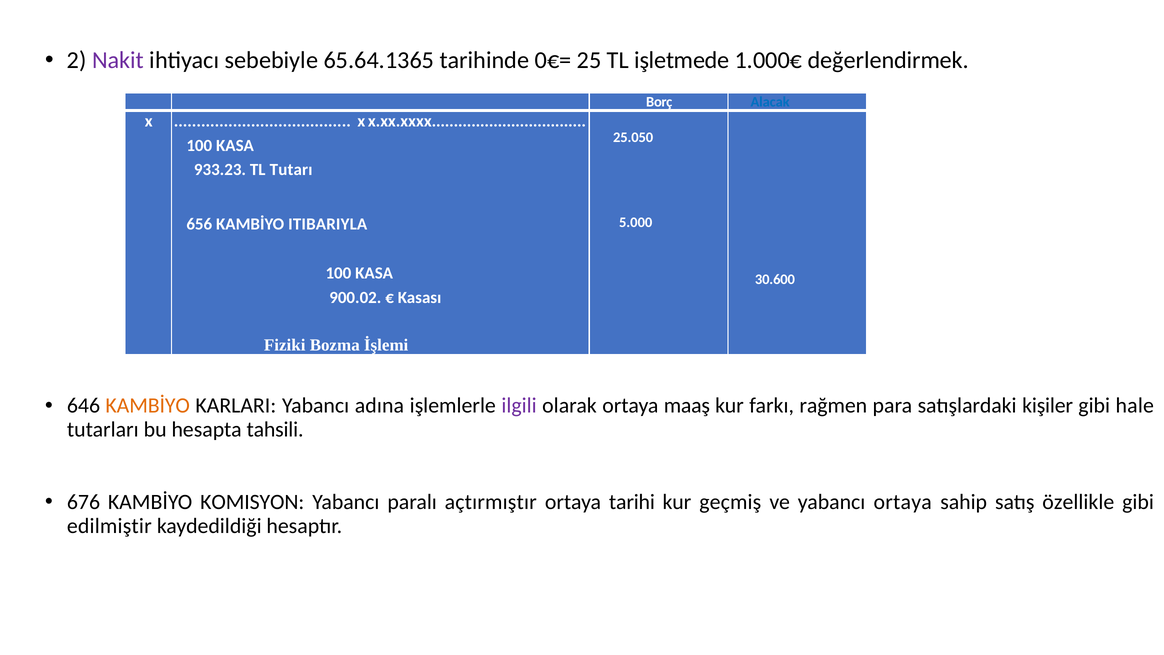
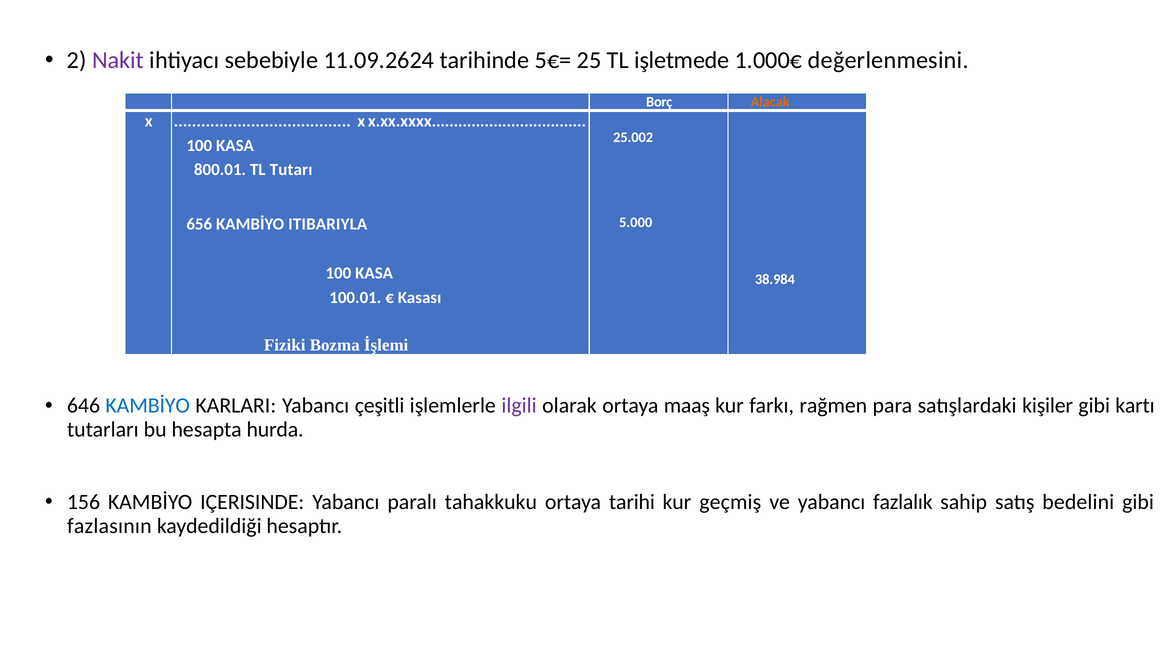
65.64.1365: 65.64.1365 -> 11.09.2624 (379, 60)
0€=: 0€= -> 5€= (553, 60)
değerlendirmek: değerlendirmek -> değerlenmesini (888, 60)
Alacak colour: blue -> orange (770, 102)
25.050: 25.050 -> 25.002 (633, 137)
933.23: 933.23 -> 800.01 (220, 170)
30.600: 30.600 -> 38.984 (775, 279)
900.02: 900.02 -> 100.01 (355, 297)
KAMBİYO colour: orange -> blue (148, 406)
adına: adına -> çeşitli (380, 406)
hale: hale -> kartı (1135, 406)
tahsili: tahsili -> hurda (275, 430)
676: 676 -> 156 (83, 502)
KOMISYON: KOMISYON -> IÇERISINDE (252, 502)
açtırmıştır: açtırmıştır -> tahakkuku (491, 502)
yabancı ortaya: ortaya -> fazlalık (903, 502)
özellikle: özellikle -> bedelini (1078, 502)
edilmiştir: edilmiştir -> fazlasının (109, 526)
